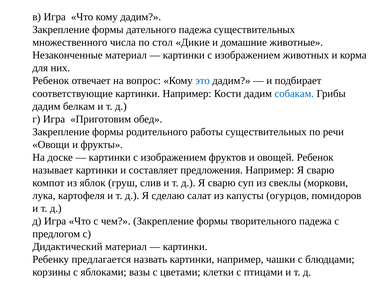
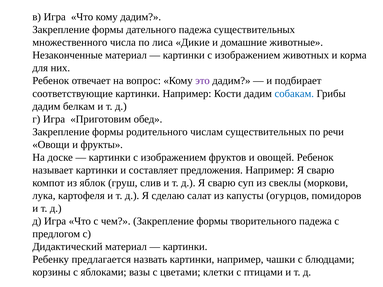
стол: стол -> лиса (163, 42)
это colour: blue -> purple (203, 81)
работы: работы -> числам (207, 132)
